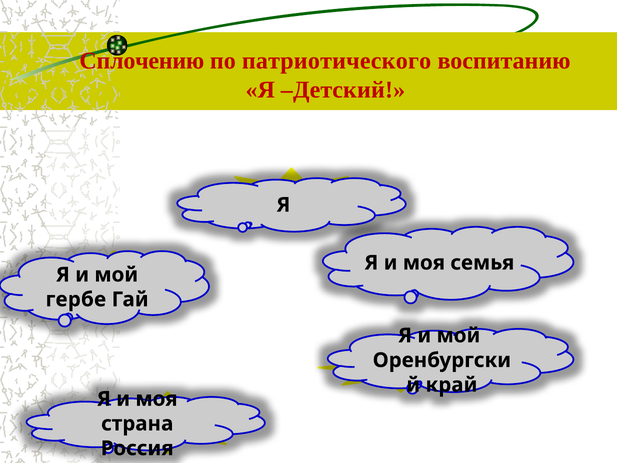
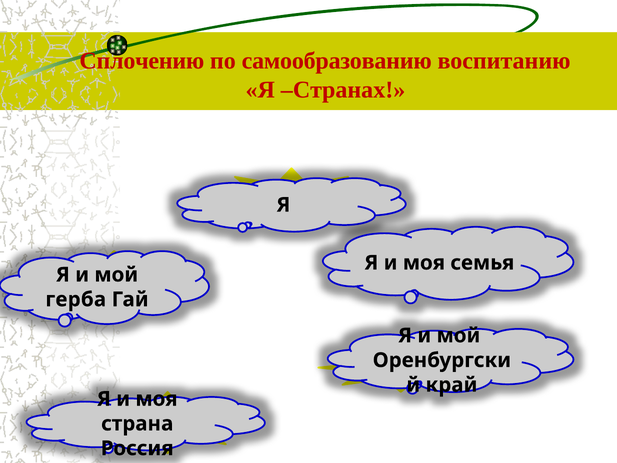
патриотического: патриотического -> самообразованию (337, 61)
Детский: Детский -> Странах (343, 90)
гербе: гербе -> герба (76, 299)
